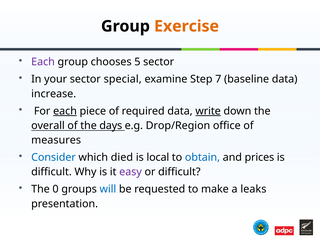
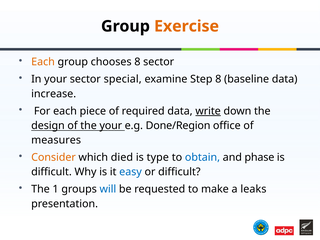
Each colour: purple -> orange (43, 62)
chooses 5: 5 -> 8 (137, 62)
Step 7: 7 -> 8 (218, 79)
each underline: present -> none (65, 111)
overall: overall -> design (48, 126)
the days: days -> your (111, 126)
Drop/Region: Drop/Region -> Done/Region (178, 126)
Consider colour: blue -> orange (54, 157)
local: local -> type (158, 157)
prices: prices -> phase (259, 157)
easy colour: purple -> blue (131, 172)
0: 0 -> 1 (56, 189)
